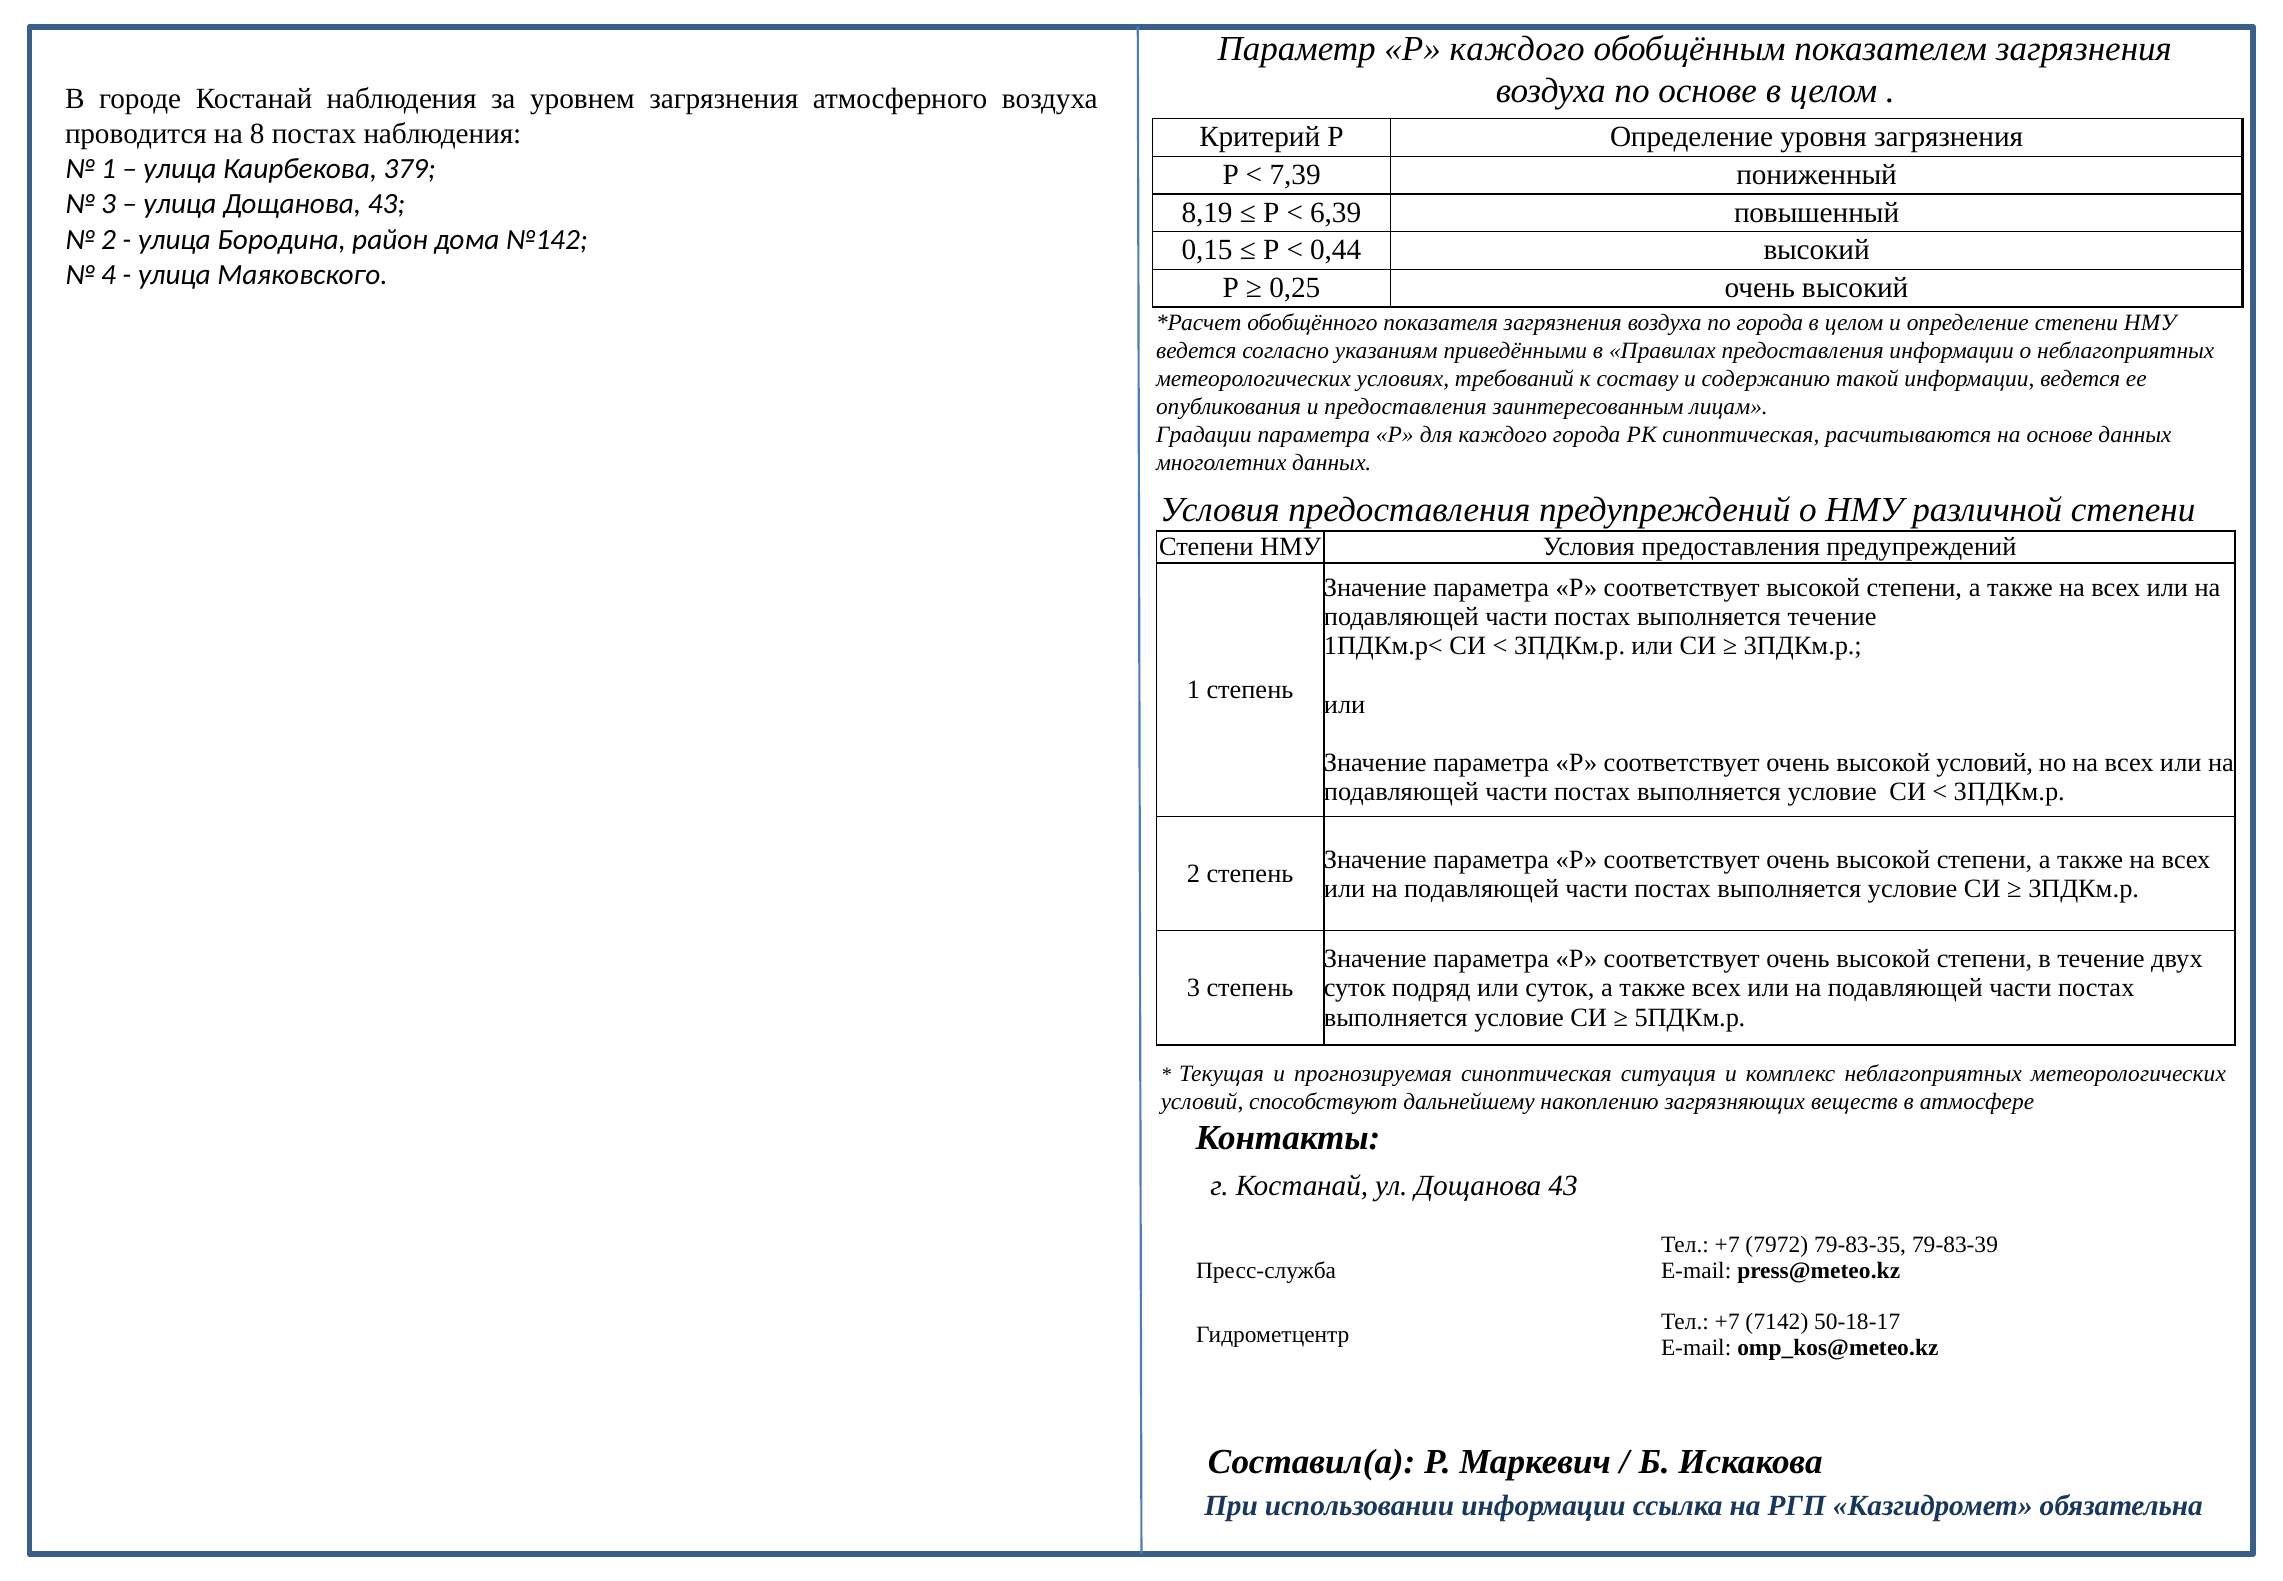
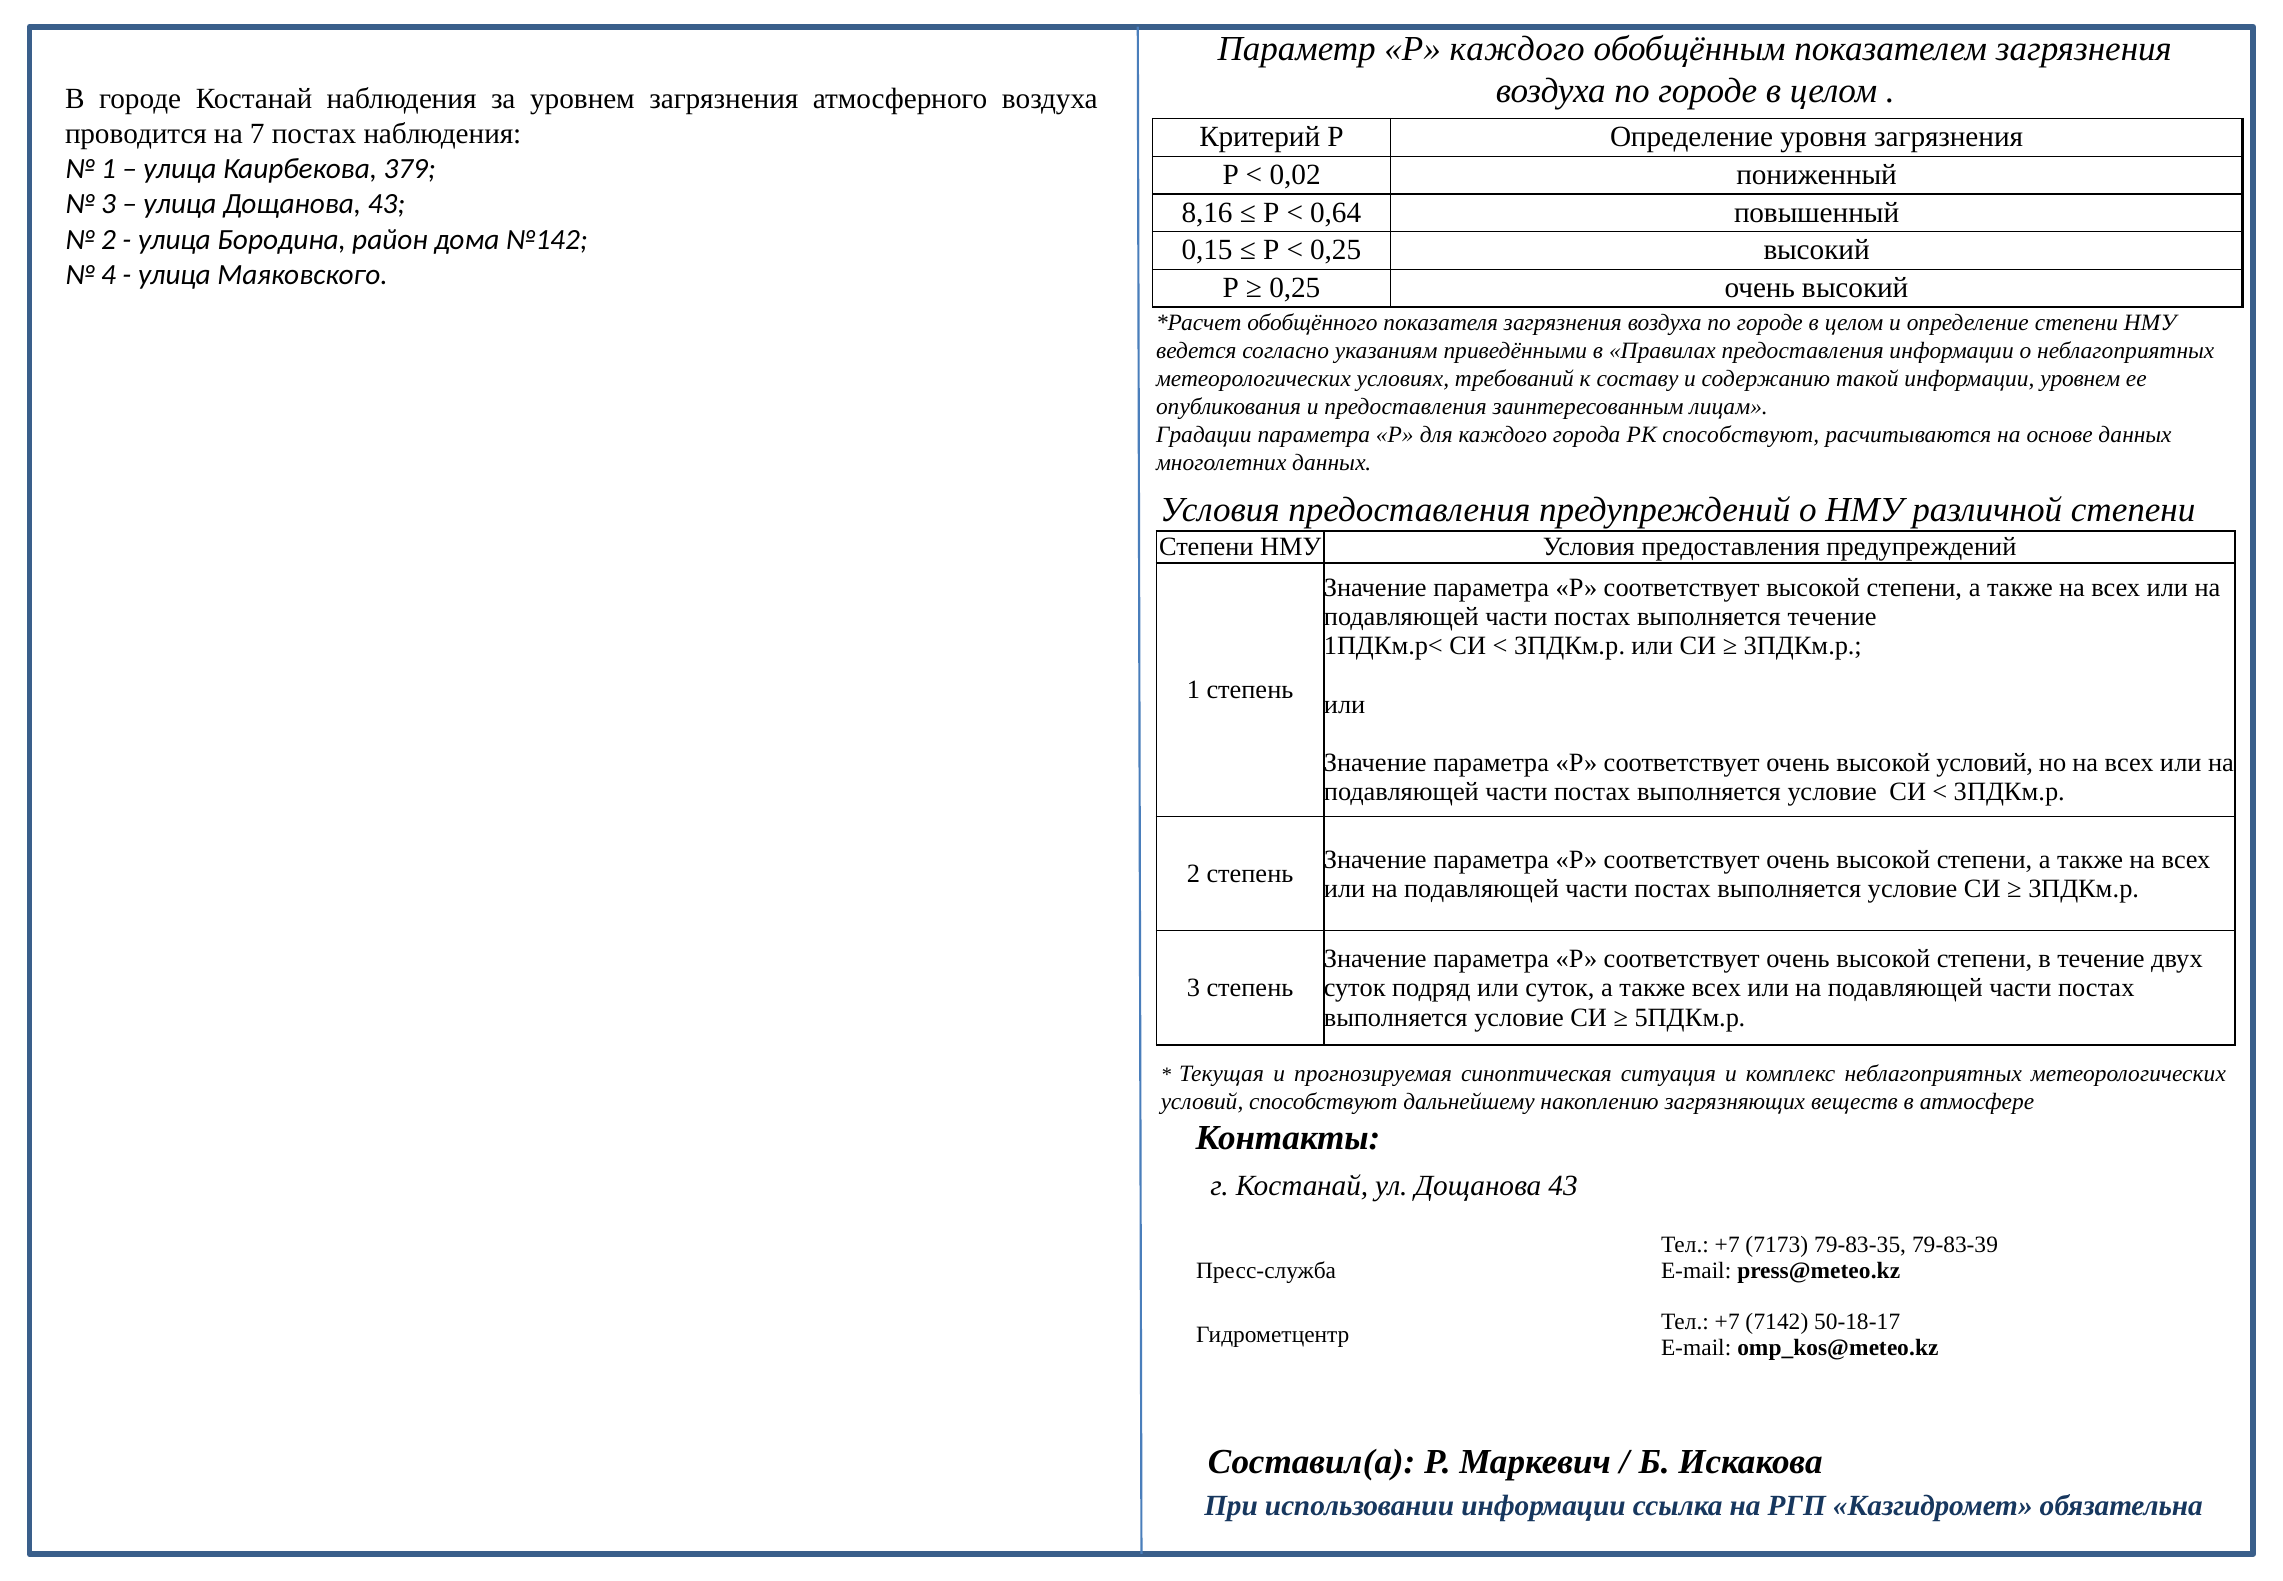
основе: основе -> городе (1708, 91)
8: 8 -> 7 (257, 134)
7,39: 7,39 -> 0,02 (1295, 175)
8,19: 8,19 -> 8,16 (1207, 212)
6,39: 6,39 -> 0,64 (1336, 212)
0,44: 0,44 -> 0,25 (1336, 250)
города: города -> городе (1770, 323)
информации ведется: ведется -> уровнем (2080, 379)
РК синоптическая: синоптическая -> способствуют (1741, 435)
7972: 7972 -> 7173 (1777, 1244)
